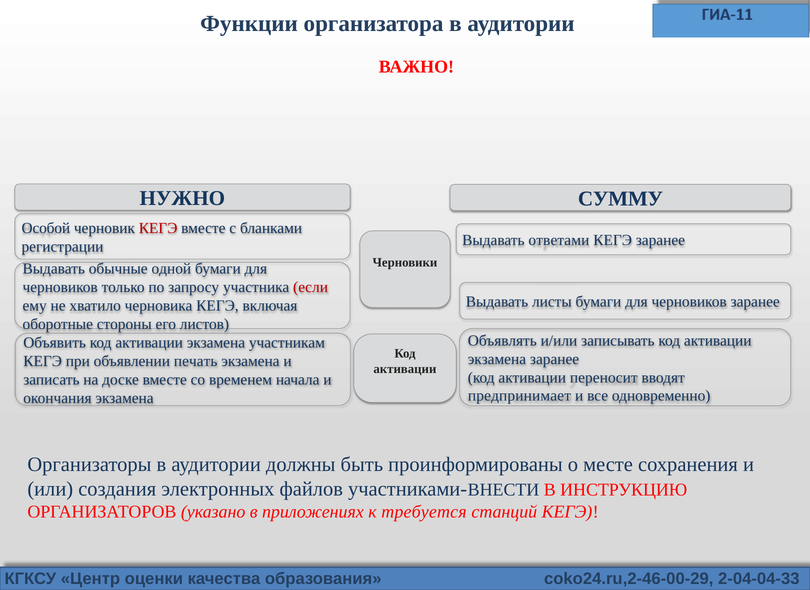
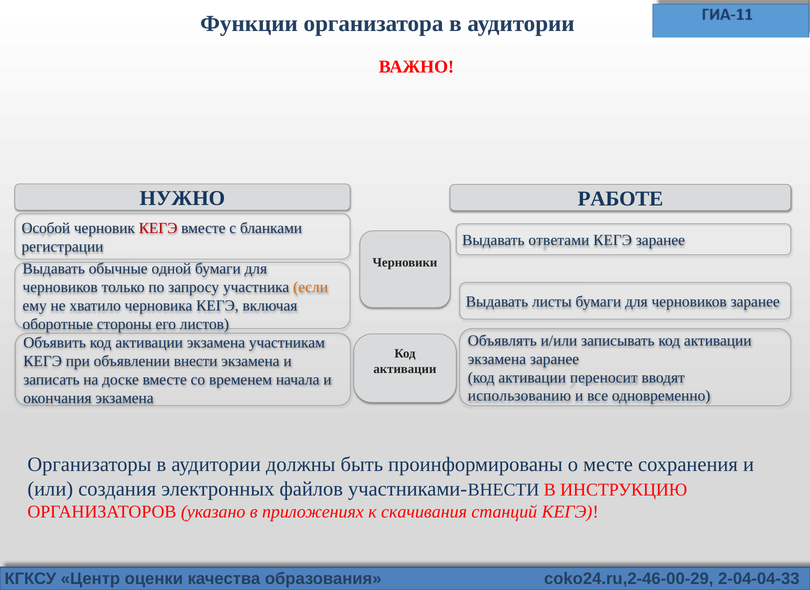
СУММУ: СУММУ -> РАБОТЕ (620, 199)
если colour: red -> orange (311, 287)
объявлении печать: печать -> внести (196, 361)
предпринимает: предпринимает -> использованию (519, 396)
требуется: требуется -> скачивания (424, 512)
